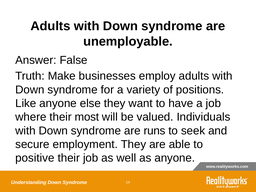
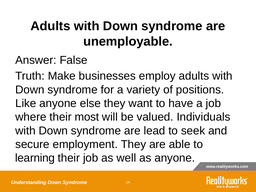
runs: runs -> lead (155, 131)
positive: positive -> learning (35, 158)
